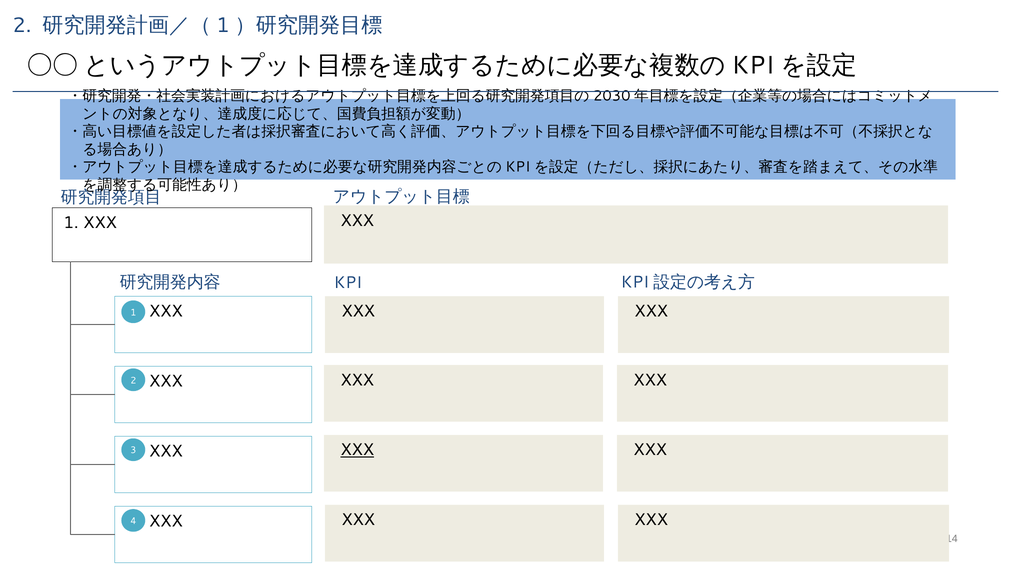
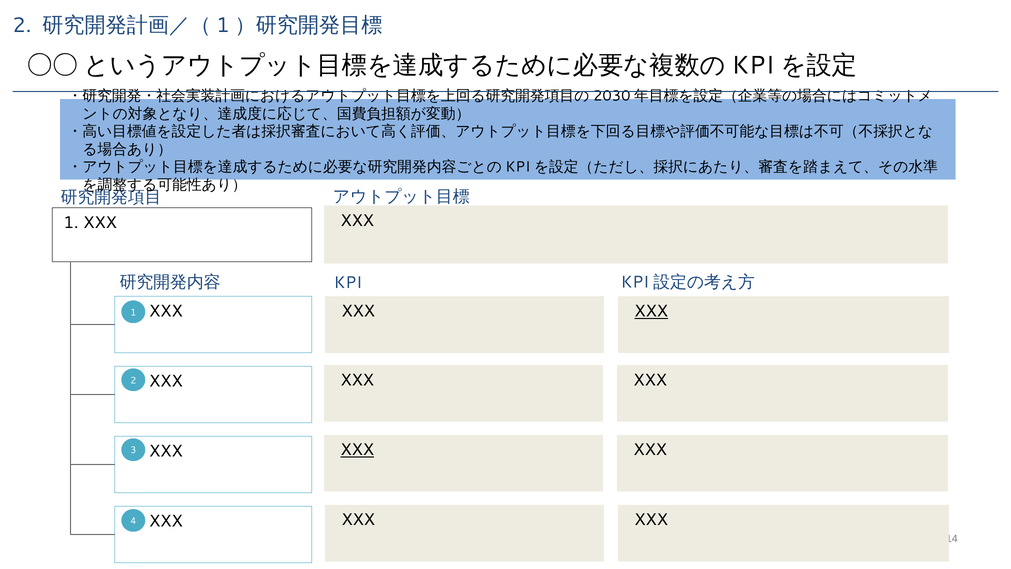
XXX underline: none -> present (651, 311)
